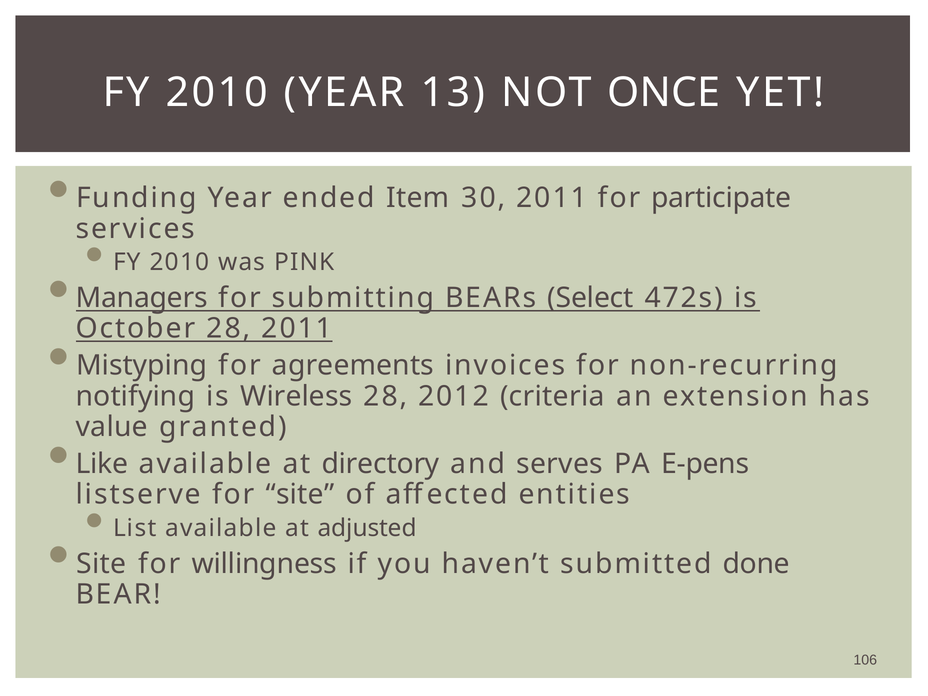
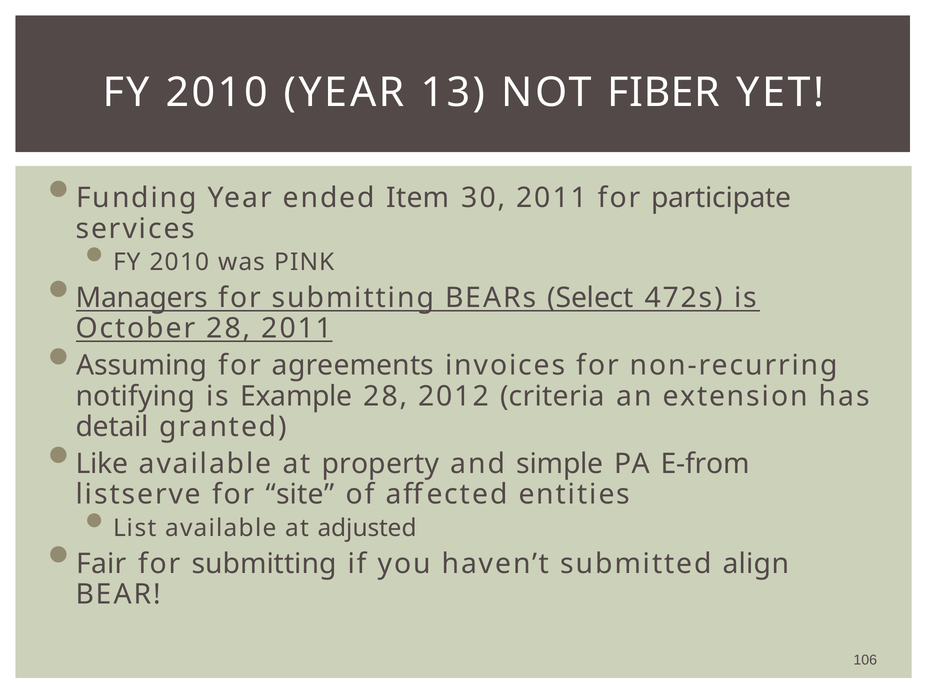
ONCE: ONCE -> FIBER (664, 92)
Mistyping: Mistyping -> Assuming (142, 366)
Wireless: Wireless -> Example (296, 396)
value: value -> detail (112, 427)
directory: directory -> property (380, 464)
serves: serves -> simple (560, 464)
E-pens: E-pens -> E-from (705, 464)
Site: Site -> Fair (101, 564)
willingness: willingness -> submitting (264, 564)
done: done -> align (756, 564)
